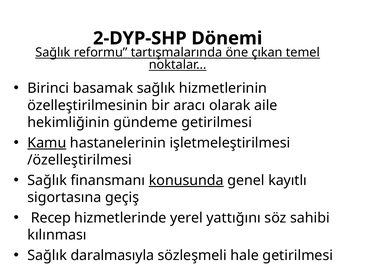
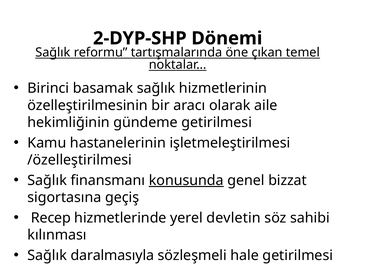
Kamu underline: present -> none (47, 143)
kayıtlı: kayıtlı -> bizzat (288, 180)
yattığını: yattığını -> devletin (234, 217)
